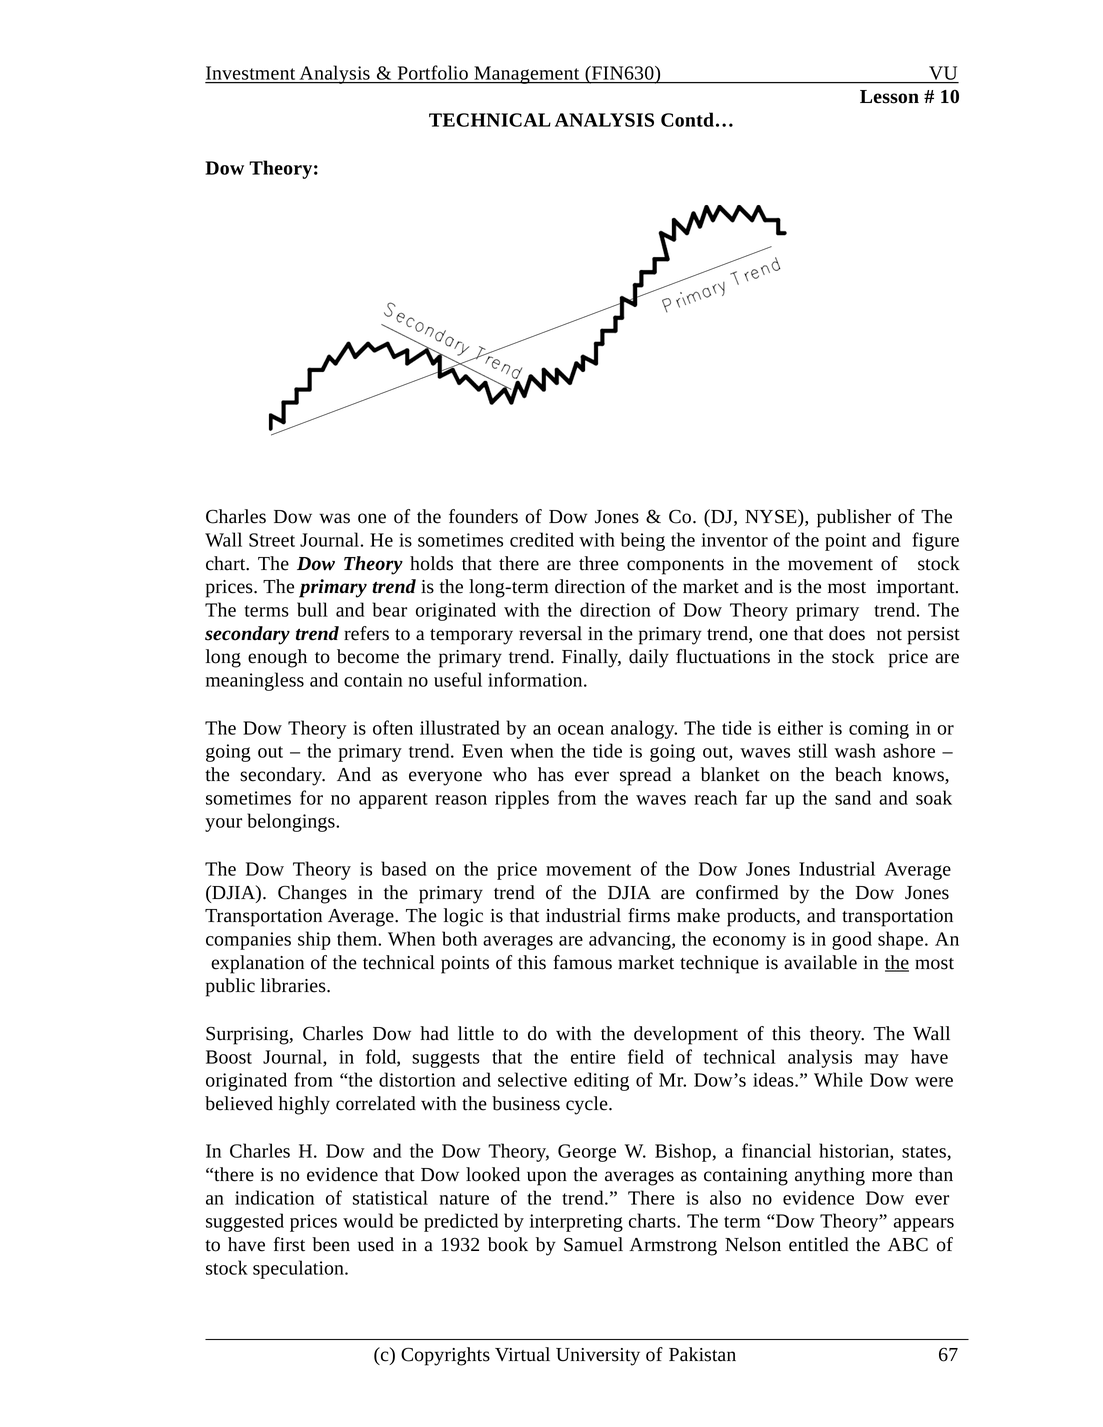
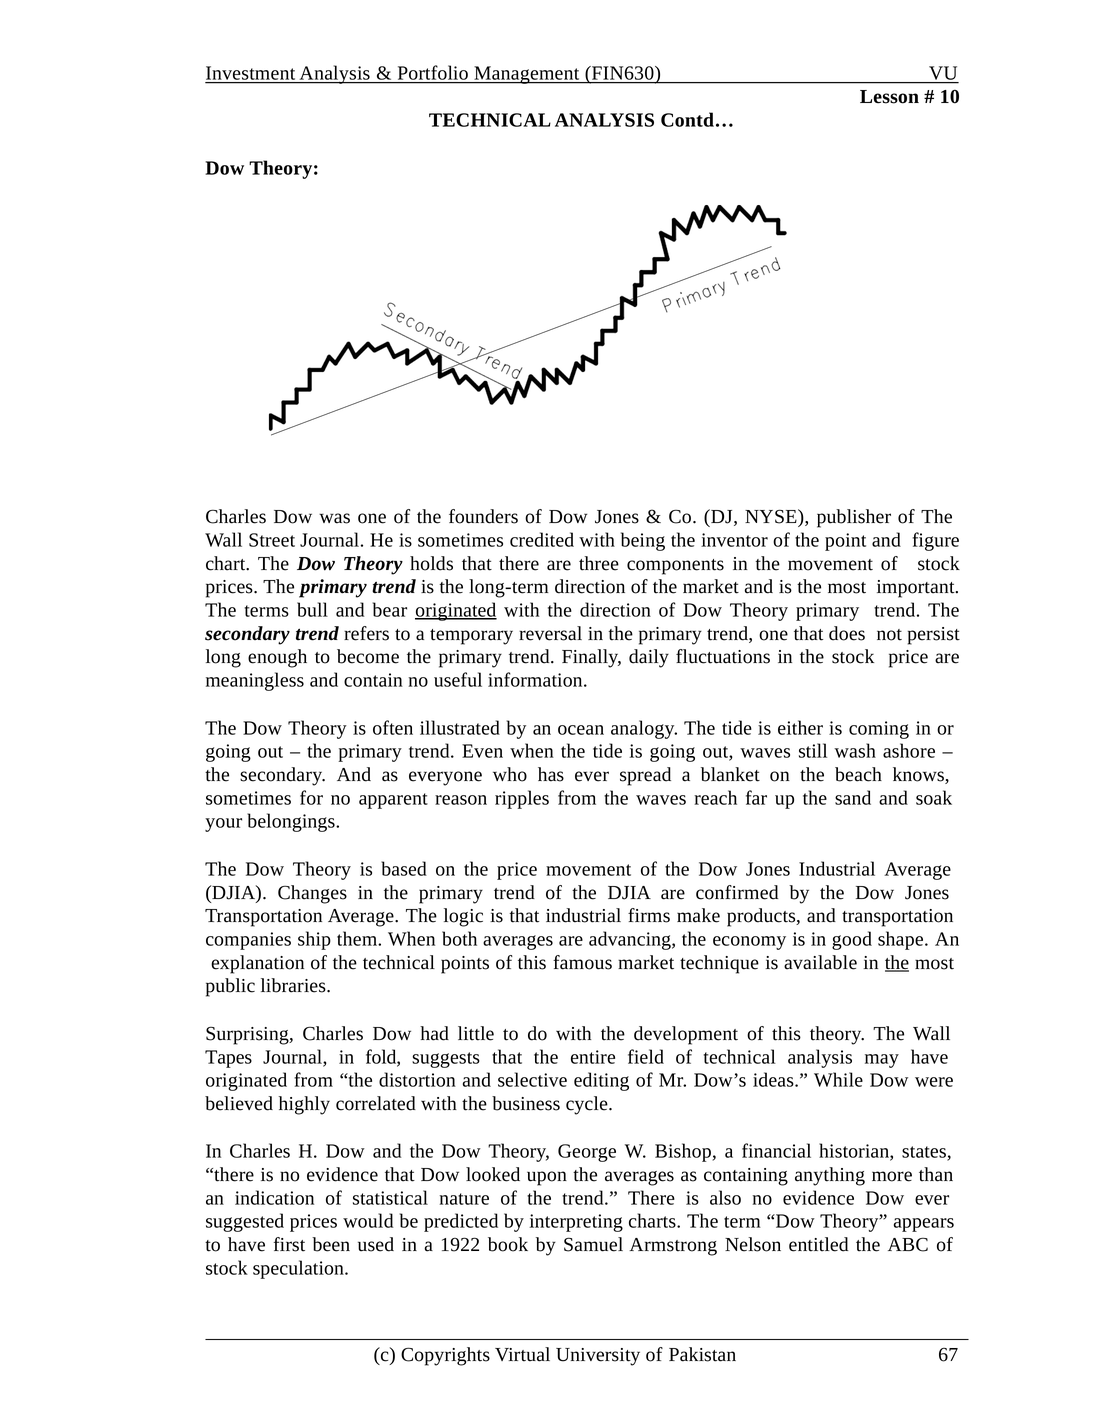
originated underline: none -> present (456, 610)
Boost: Boost -> Tapes (229, 1057)
1932: 1932 -> 1922 (460, 1245)
